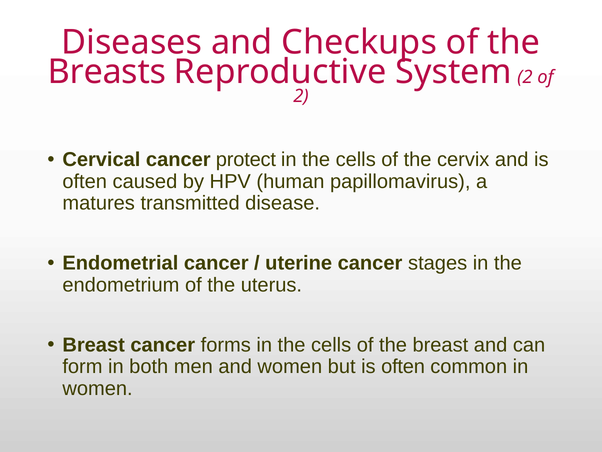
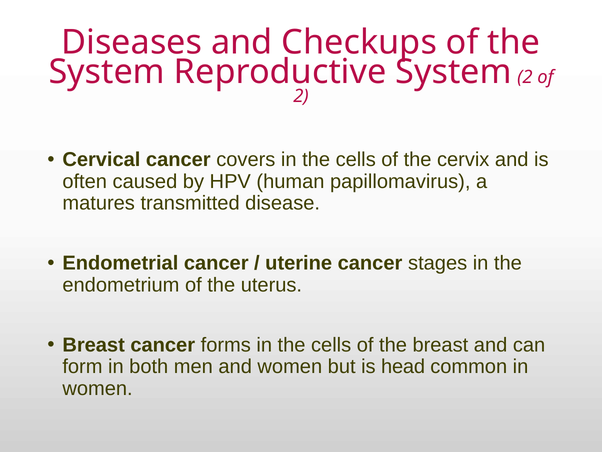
Breasts: Breasts -> System (107, 72)
protect: protect -> covers (246, 160)
but is often: often -> head (403, 366)
